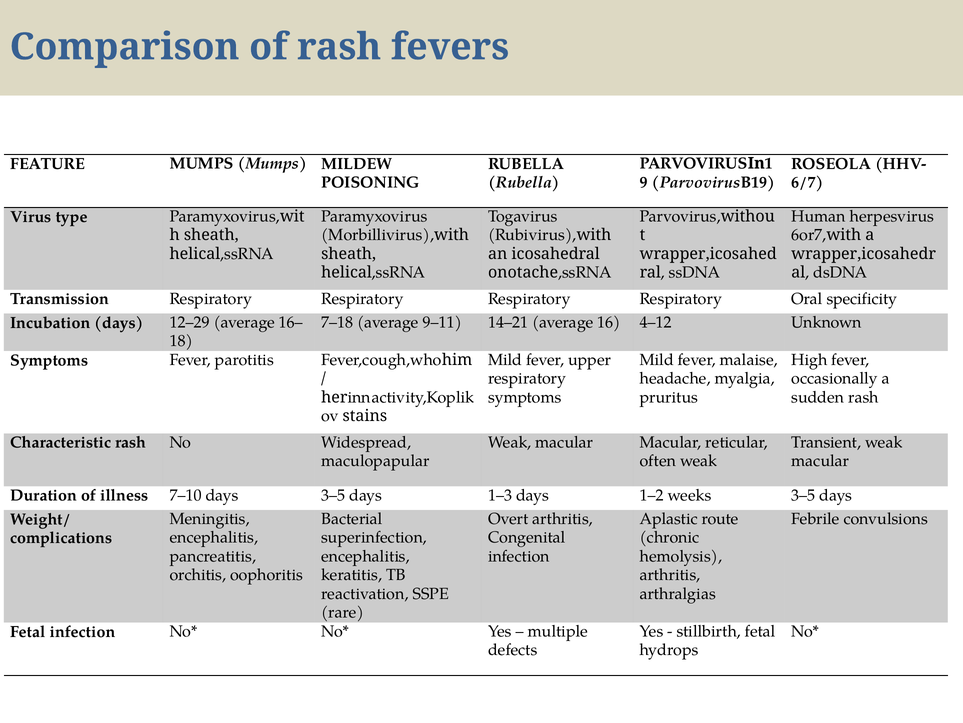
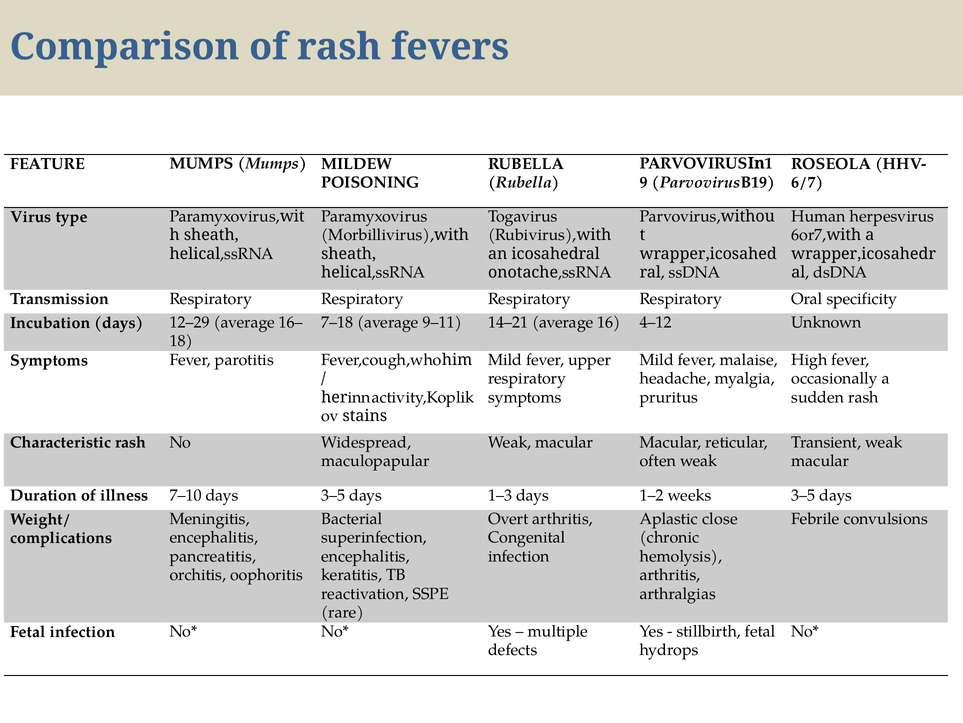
route: route -> close (720, 518)
